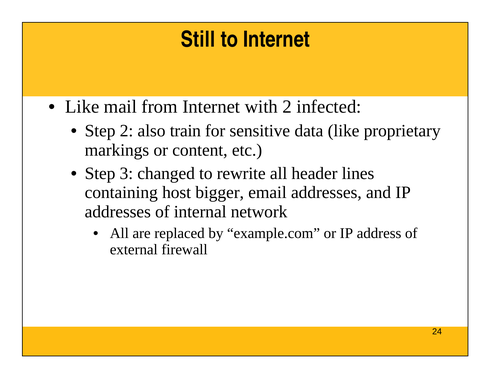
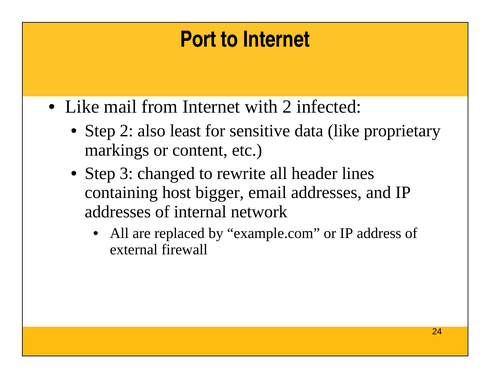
Still: Still -> Port (198, 40)
train: train -> least (185, 131)
